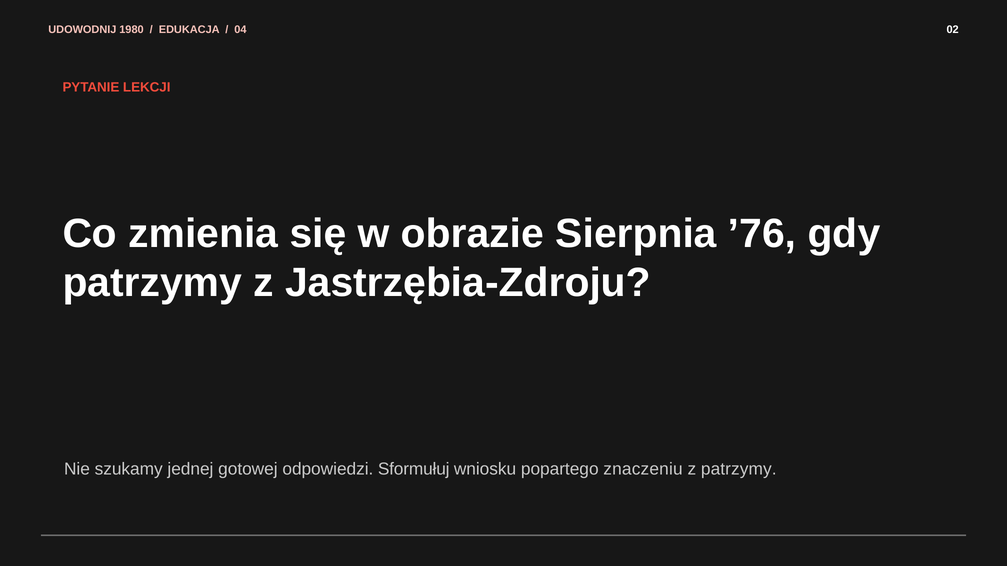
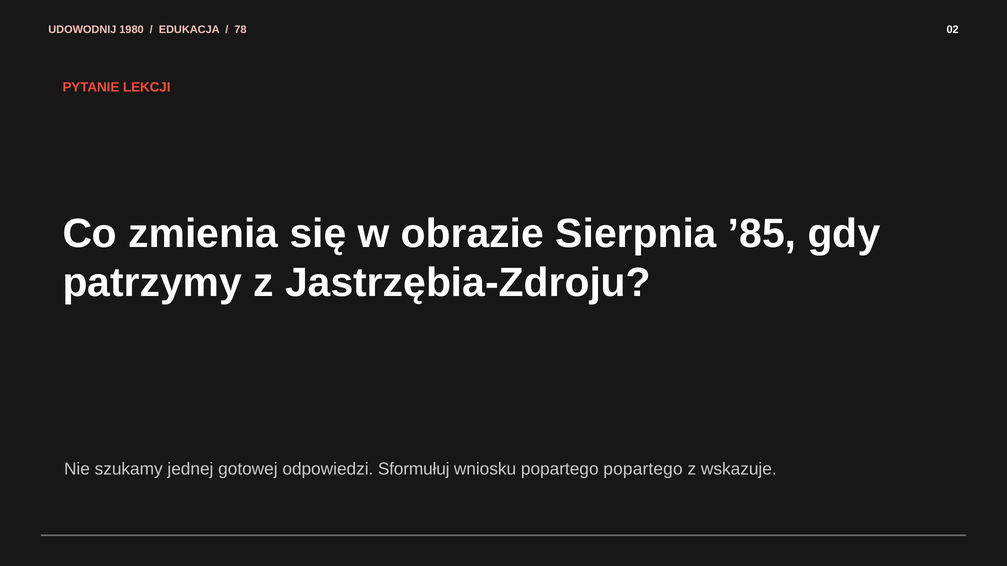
04: 04 -> 78 (240, 30)
’76: ’76 -> ’85 (762, 234)
popartego znaczeniu: znaczeniu -> popartego (643, 469)
z patrzymy: patrzymy -> wskazuje (739, 469)
